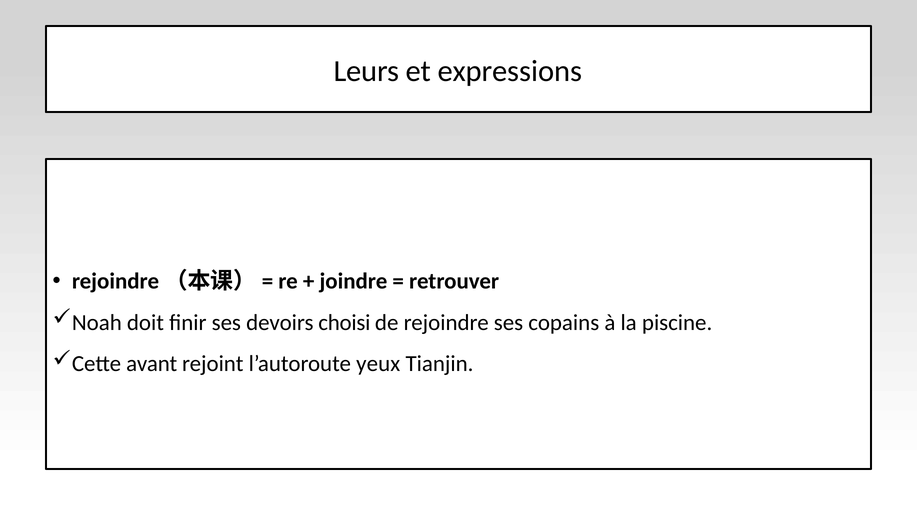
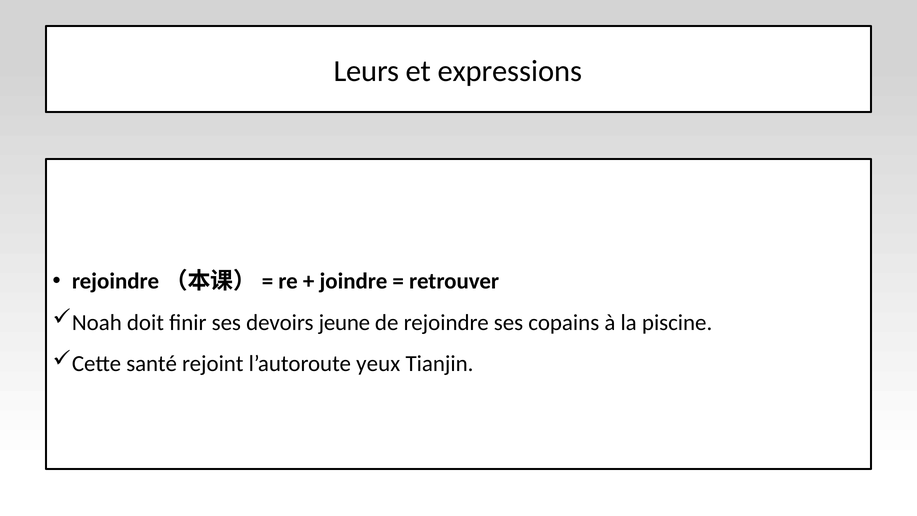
choisi: choisi -> jeune (344, 322)
avant: avant -> santé (152, 364)
